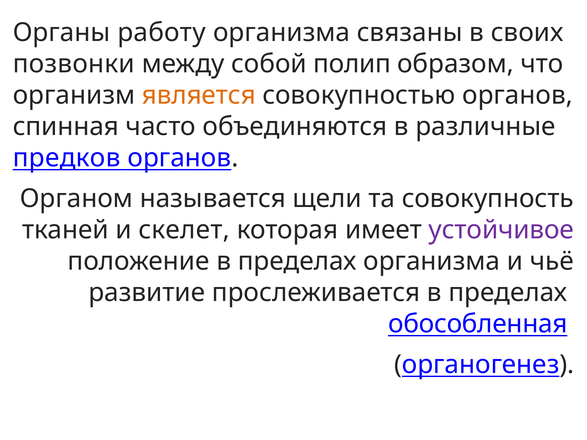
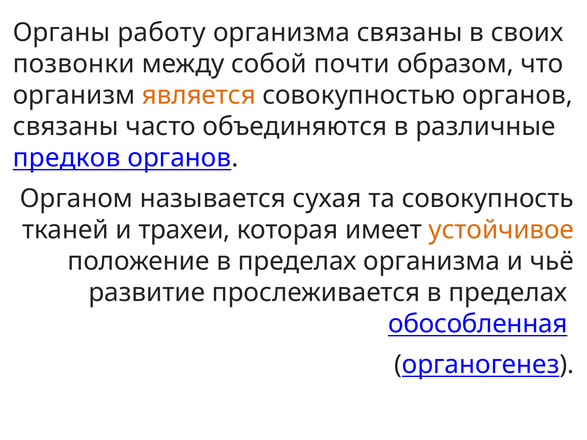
полип: полип -> почти (352, 64)
спинная: спинная -> связаны (66, 127)
щели: щели -> сухая (327, 199)
скелет: скелет -> трахеи (184, 230)
устойчивое colour: purple -> orange (501, 230)
